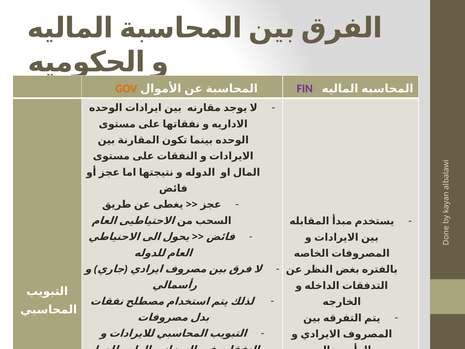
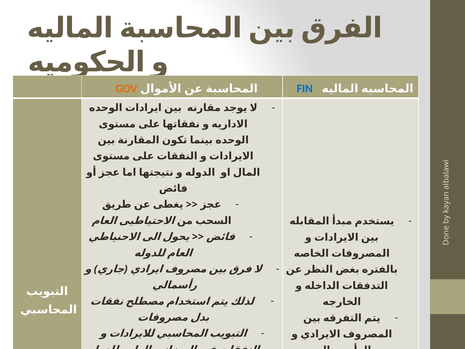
FIN colour: purple -> blue (305, 89)
